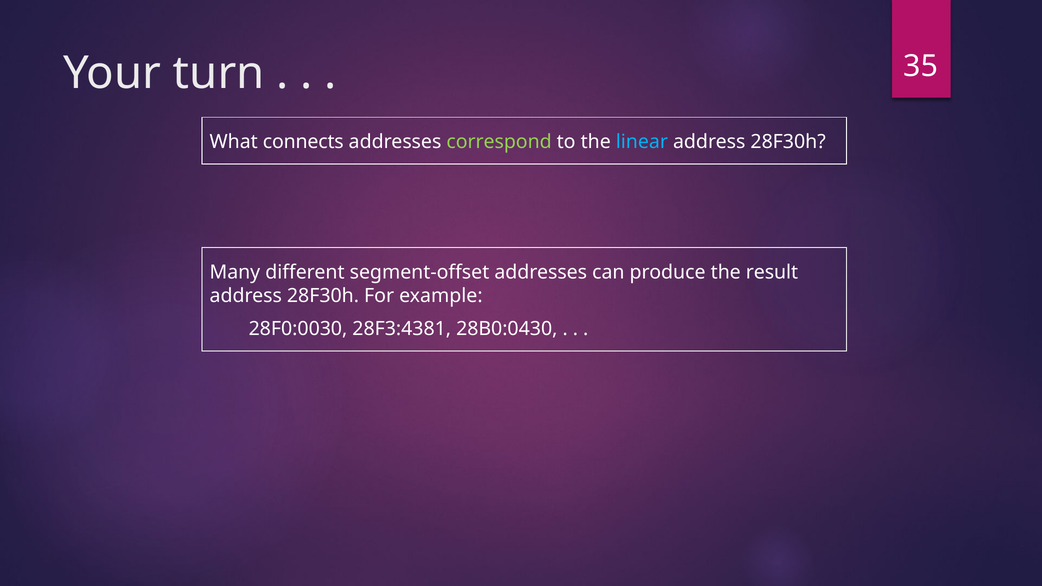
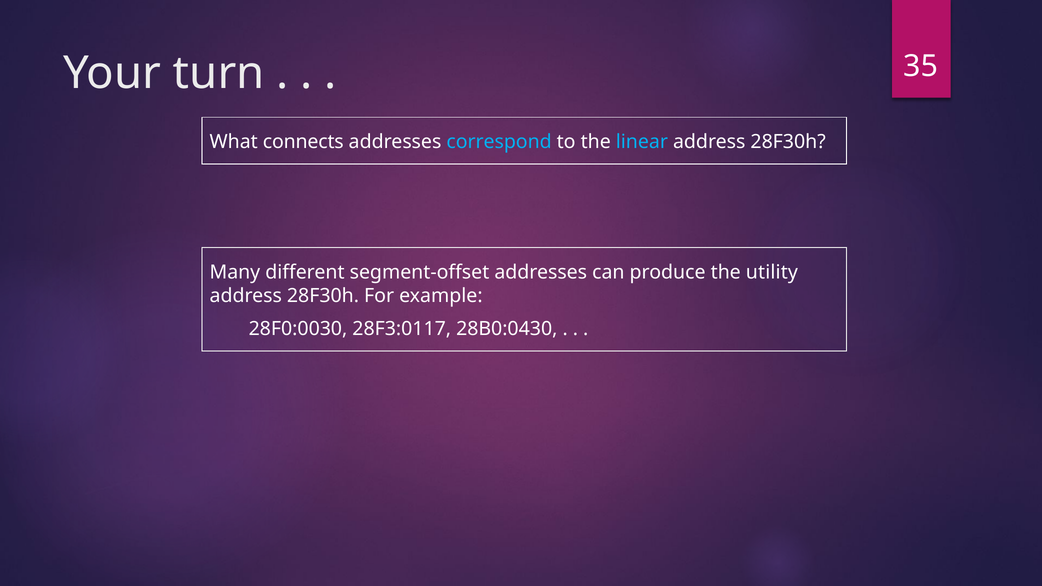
correspond colour: light green -> light blue (499, 142)
result: result -> utility (772, 272)
28F3:4381: 28F3:4381 -> 28F3:0117 (402, 329)
